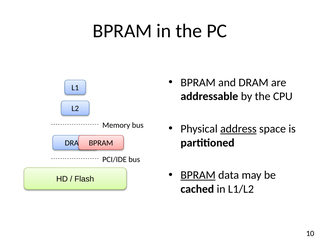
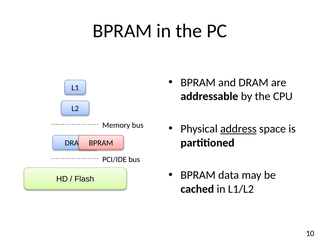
BPRAM underline: present -> none (198, 175)
